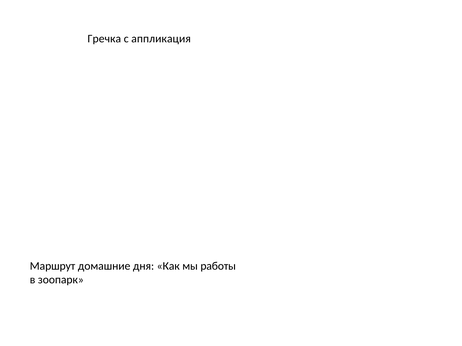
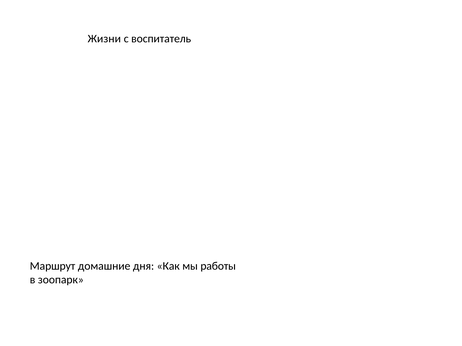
Гречка: Гречка -> Жизни (104, 39)
аппликация: аппликация -> воспитатель (161, 39)
